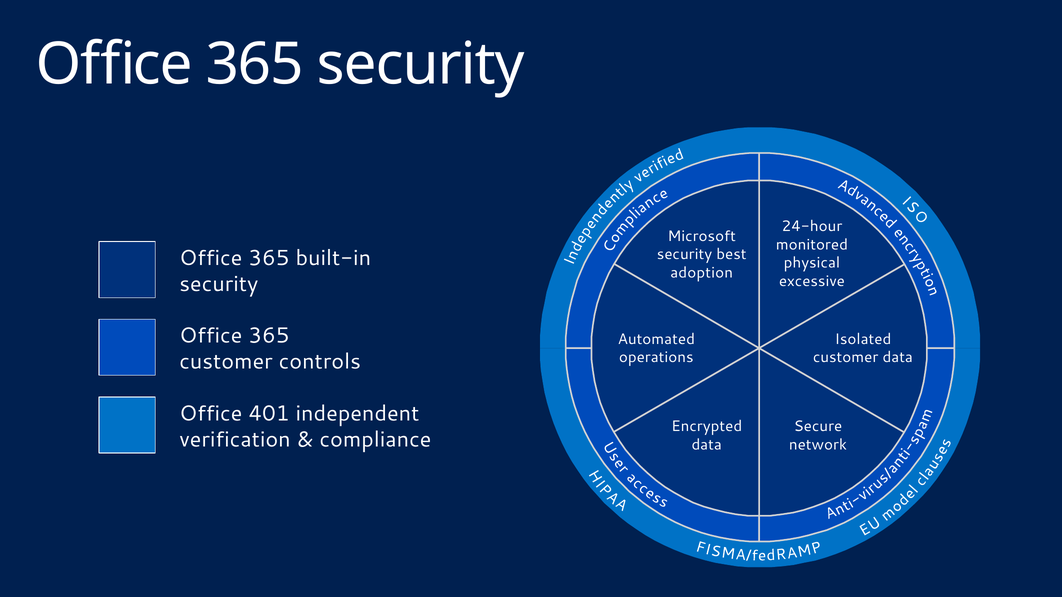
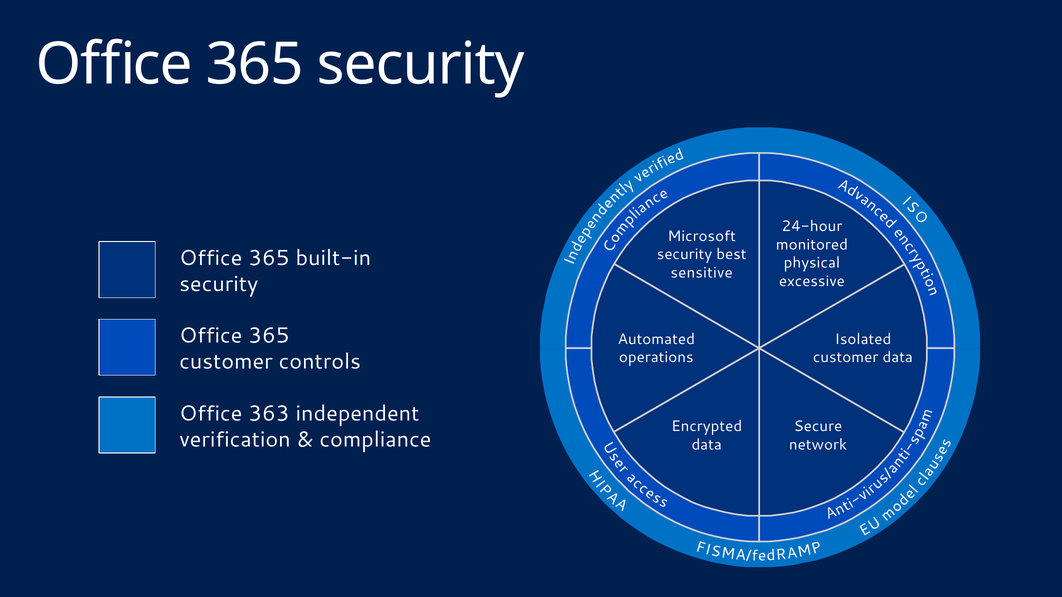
adoption: adoption -> sensitive (702, 273)
401: 401 -> 363 (269, 414)
